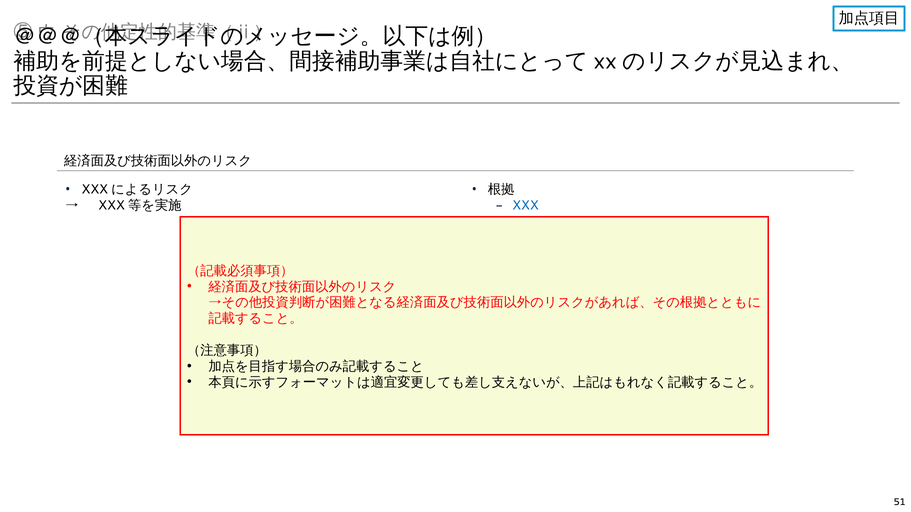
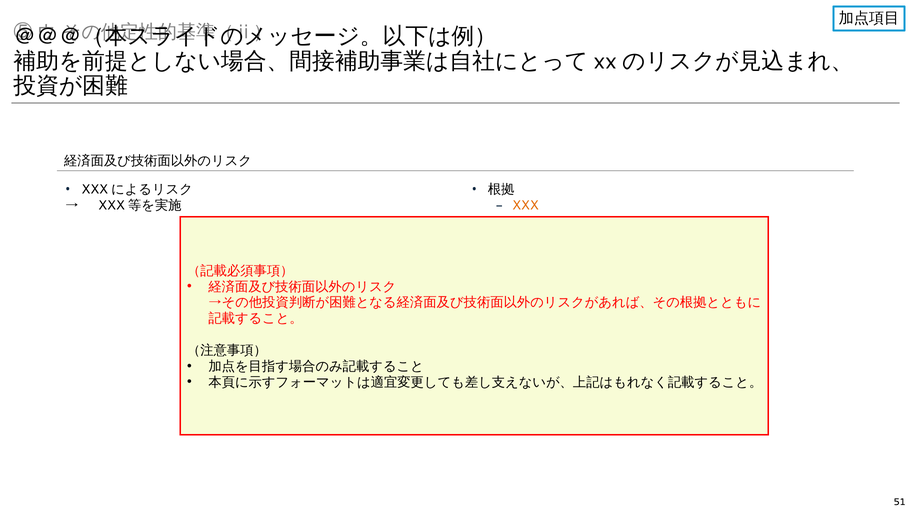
XXX colour: blue -> orange (525, 206)
